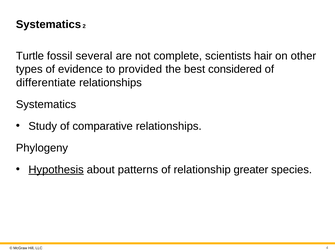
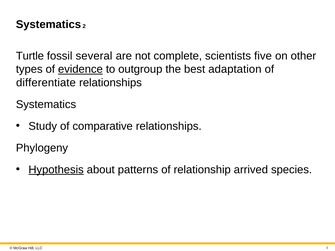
hair: hair -> five (263, 56)
evidence underline: none -> present (80, 69)
provided: provided -> outgroup (140, 69)
considered: considered -> adaptation (235, 69)
greater: greater -> arrived (251, 170)
